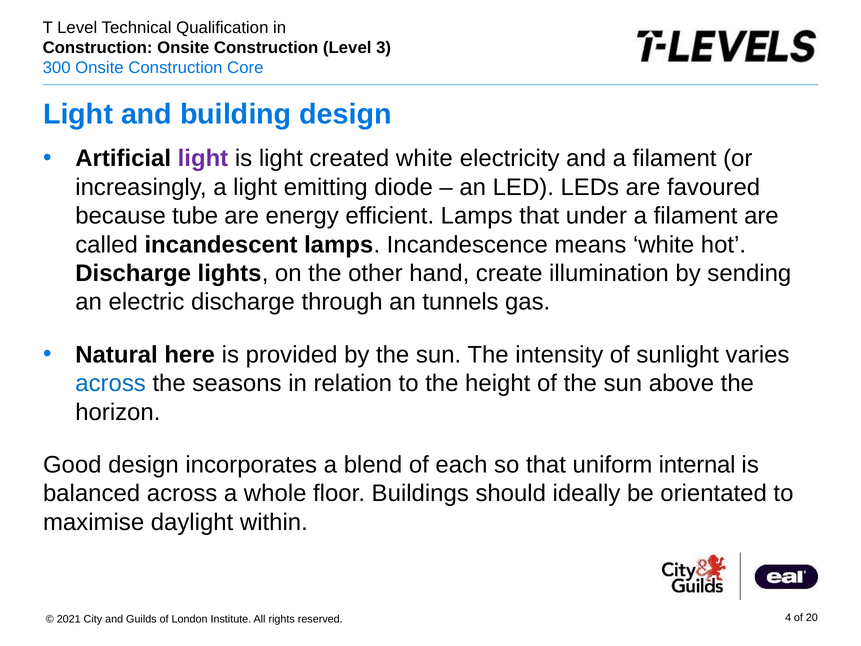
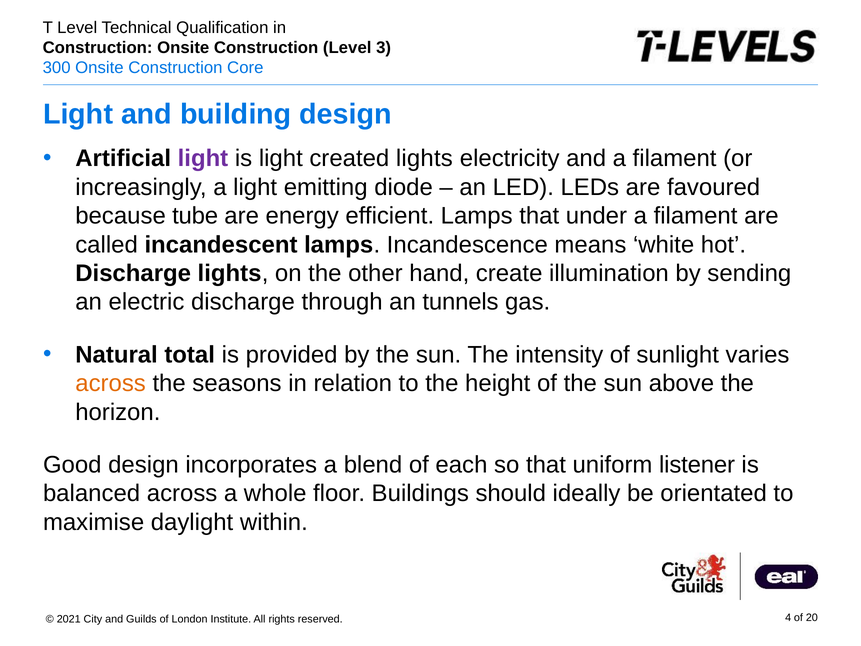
created white: white -> lights (424, 158)
here: here -> total (190, 355)
across colour: blue -> orange (111, 383)
internal: internal -> listener (697, 465)
